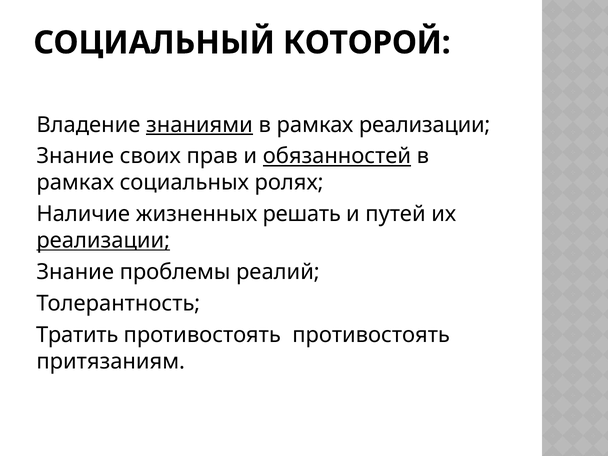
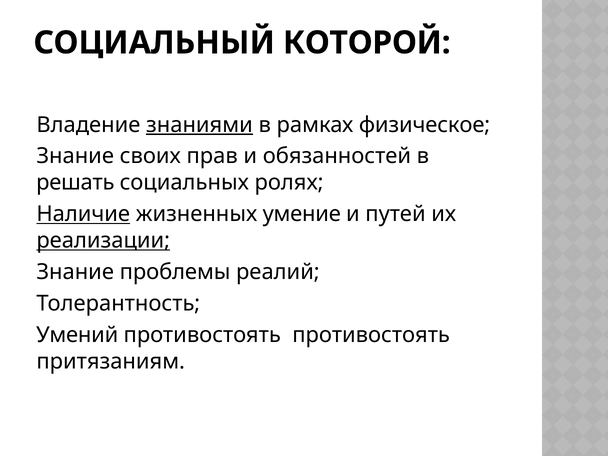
рамках реализации: реализации -> физическое (425, 125)
обязанностей underline: present -> none (337, 156)
рамках: рамках -> решать (75, 183)
Наличие underline: none -> present (83, 214)
решать: решать -> умение (302, 214)
Тратить: Тратить -> Умений (77, 335)
